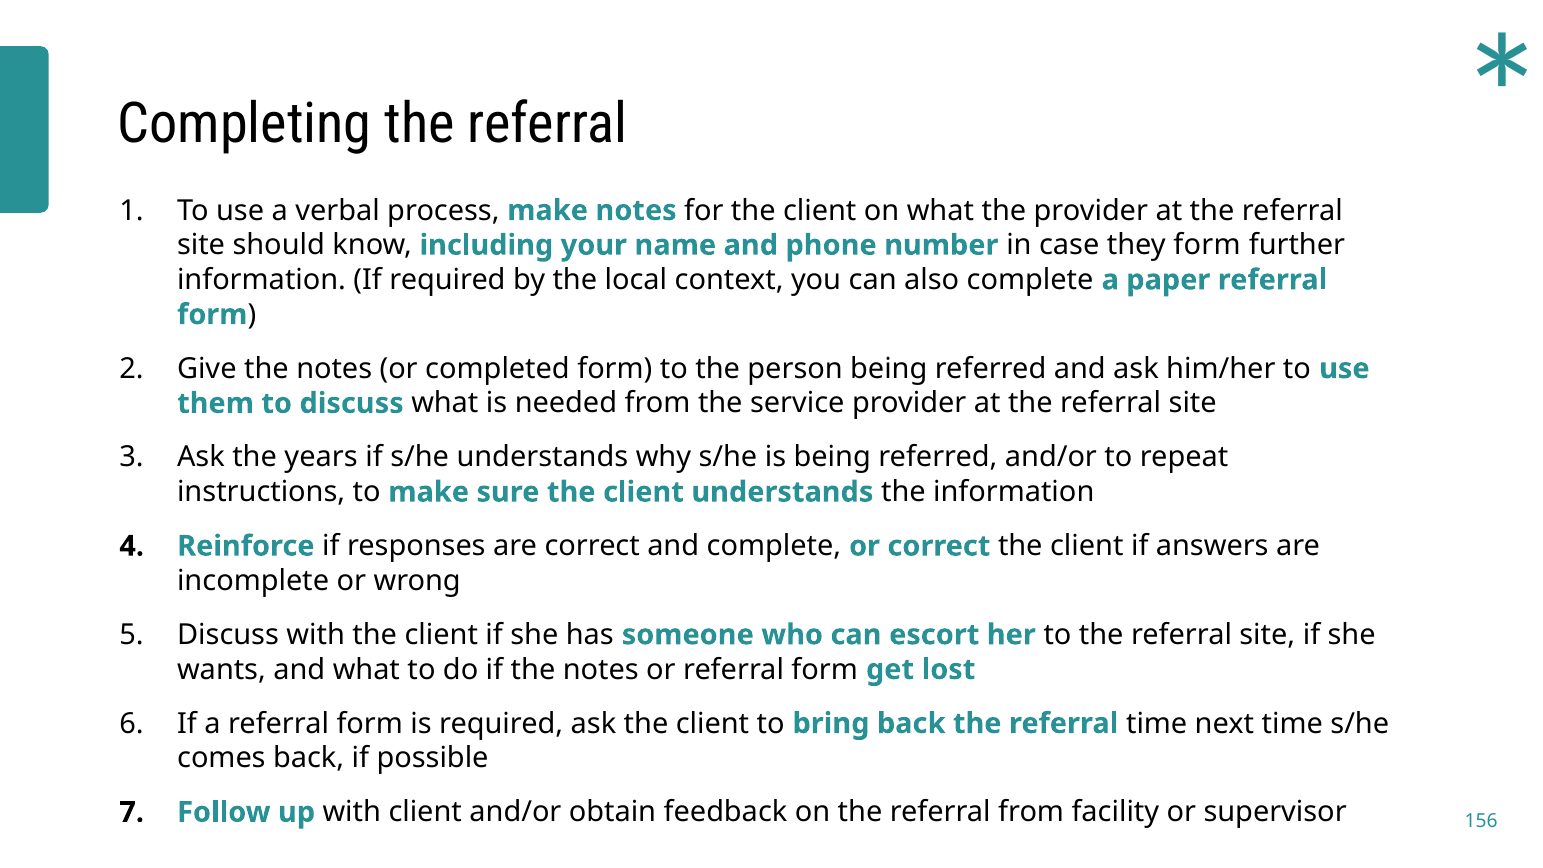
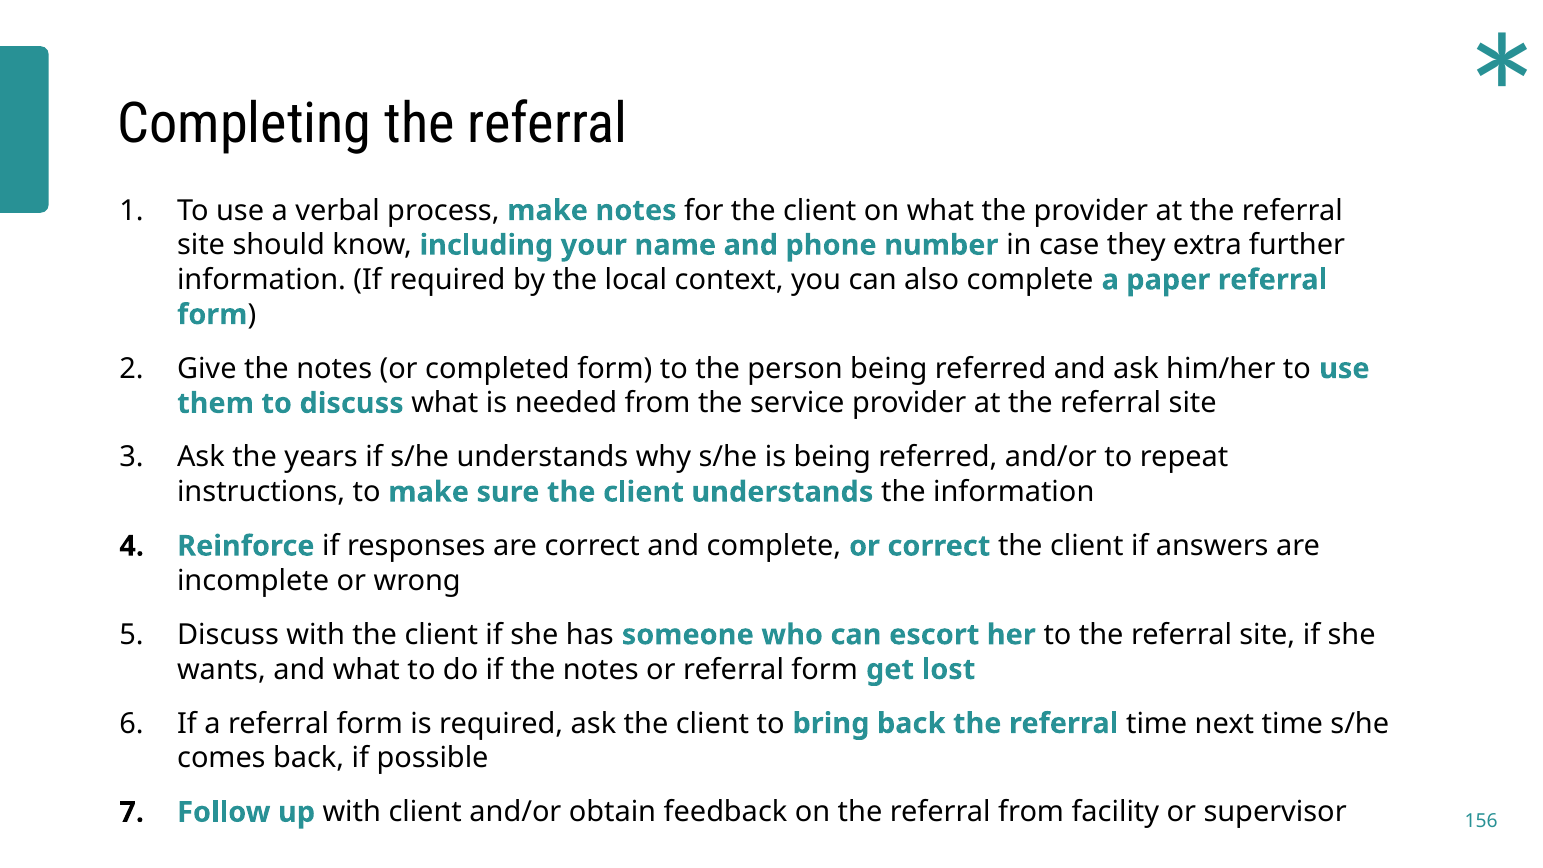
they form: form -> extra (1207, 245)
